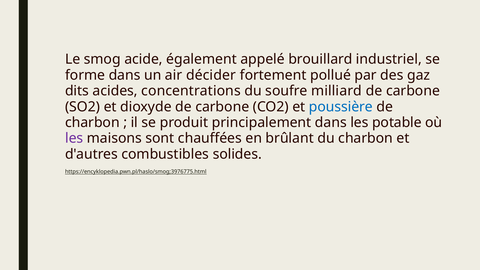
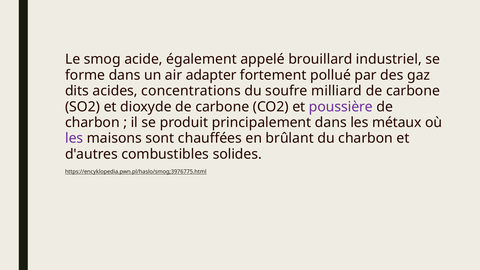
décider: décider -> adapter (211, 75)
poussière colour: blue -> purple (341, 107)
potable: potable -> métaux (397, 123)
